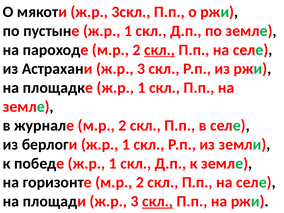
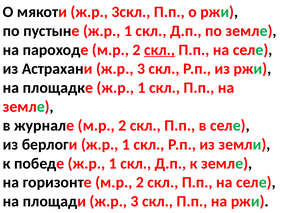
скл underline: present -> none (158, 201)
